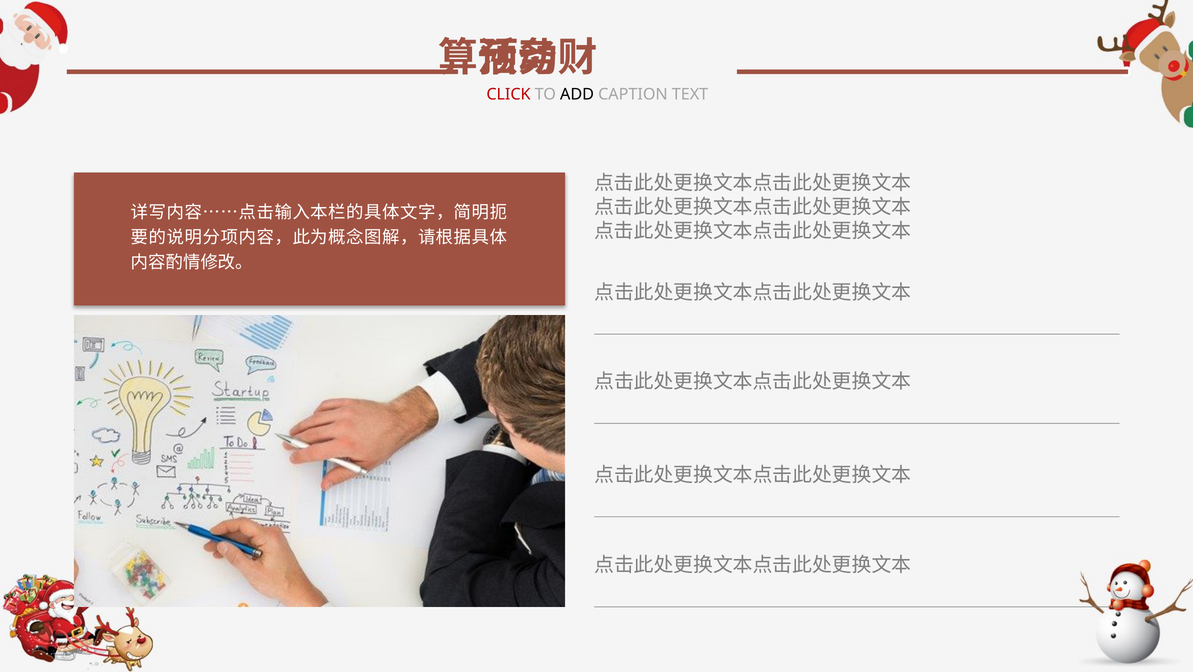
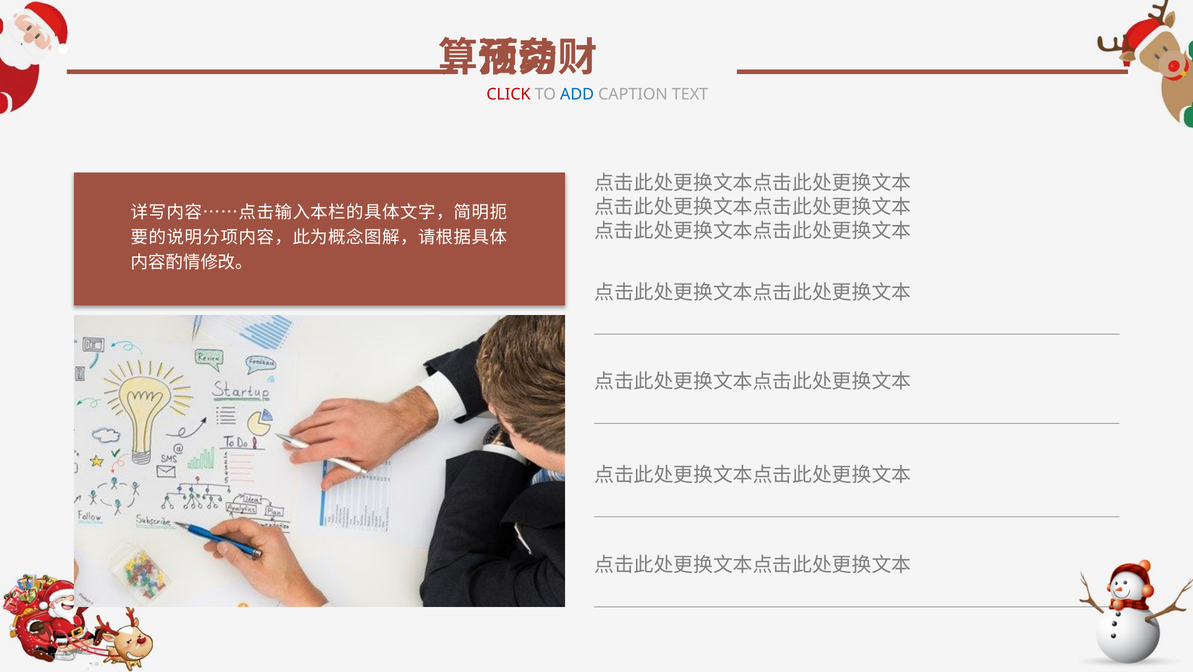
ADD colour: black -> blue (577, 94)
